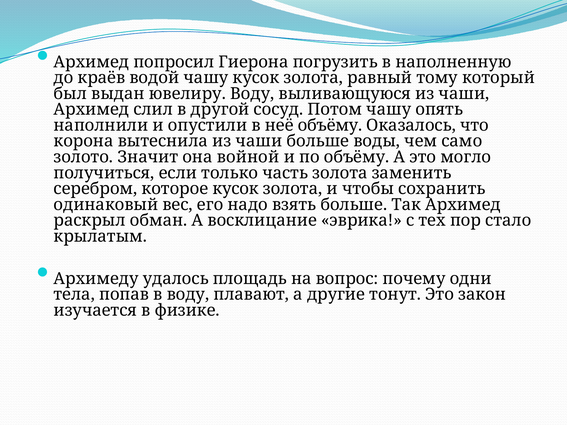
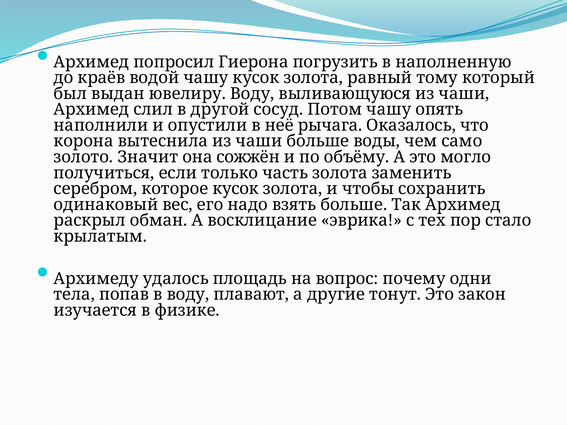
неё объёму: объёму -> рычага (330, 125)
войной: войной -> сожжён (248, 157)
